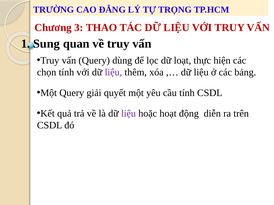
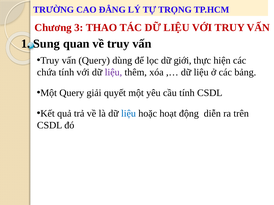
loạt: loạt -> giới (183, 61)
chọn: chọn -> chứa (47, 72)
liệu colour: purple -> blue (128, 114)
